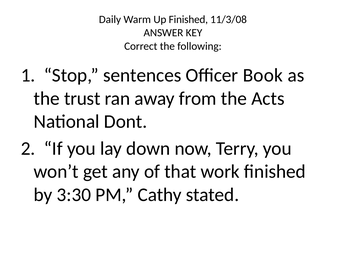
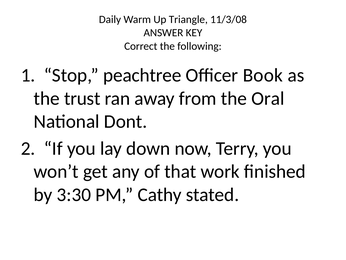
Up Finished: Finished -> Triangle (188, 20)
sentences: sentences -> peachtree (142, 75)
Acts: Acts -> Oral (268, 98)
